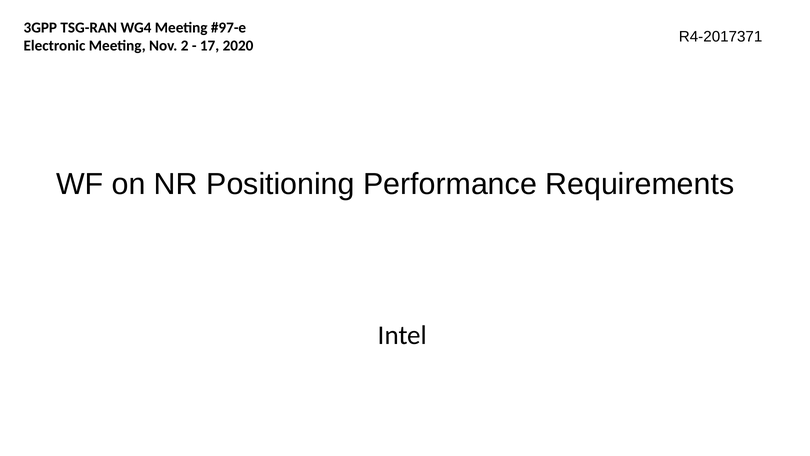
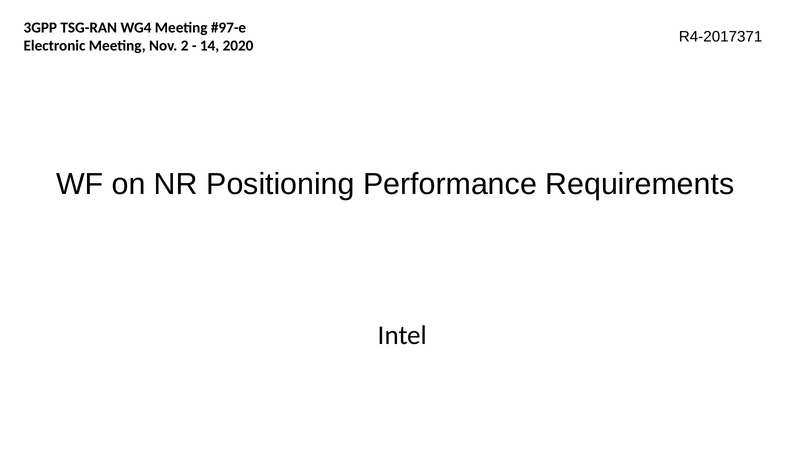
17: 17 -> 14 (210, 46)
